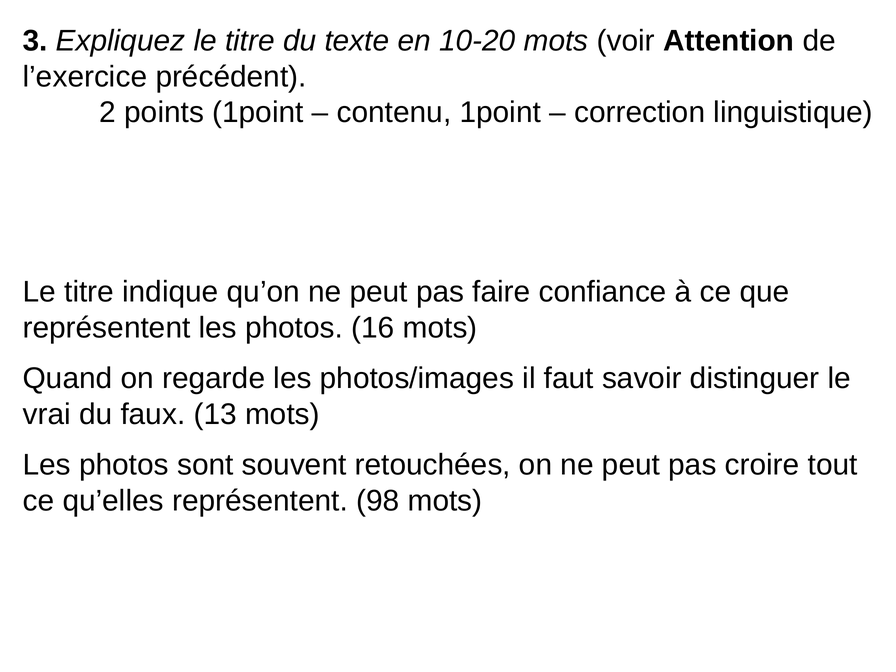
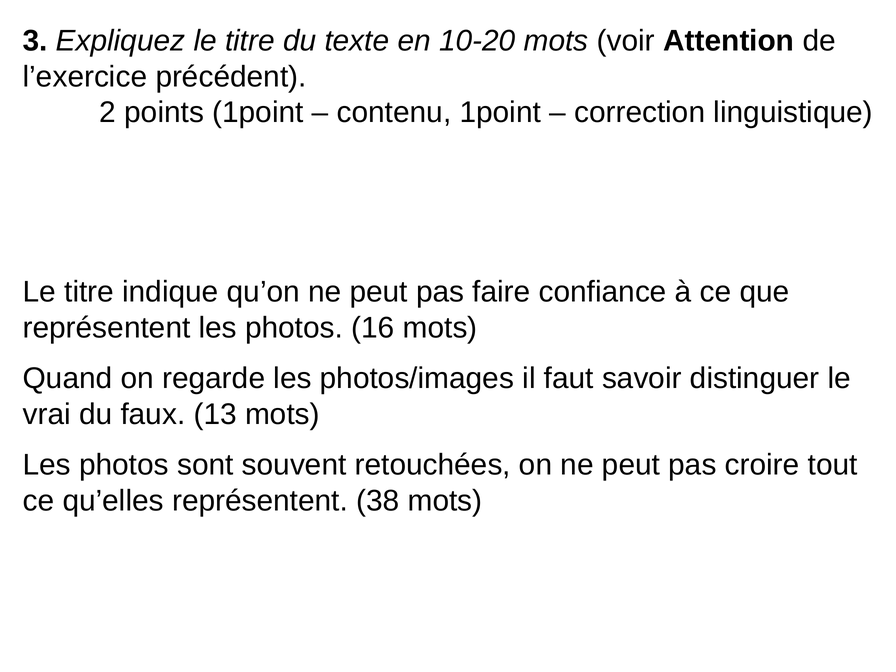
98: 98 -> 38 (378, 501)
